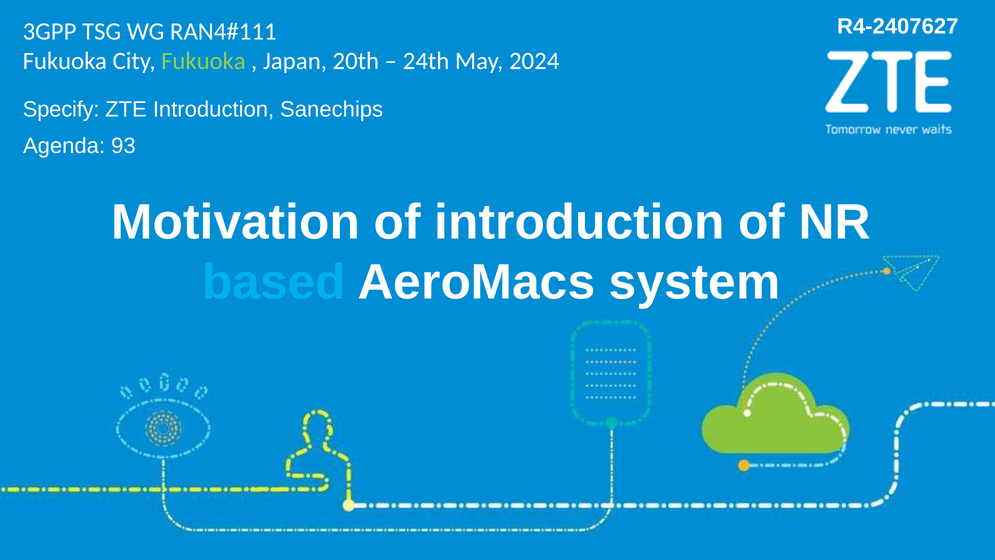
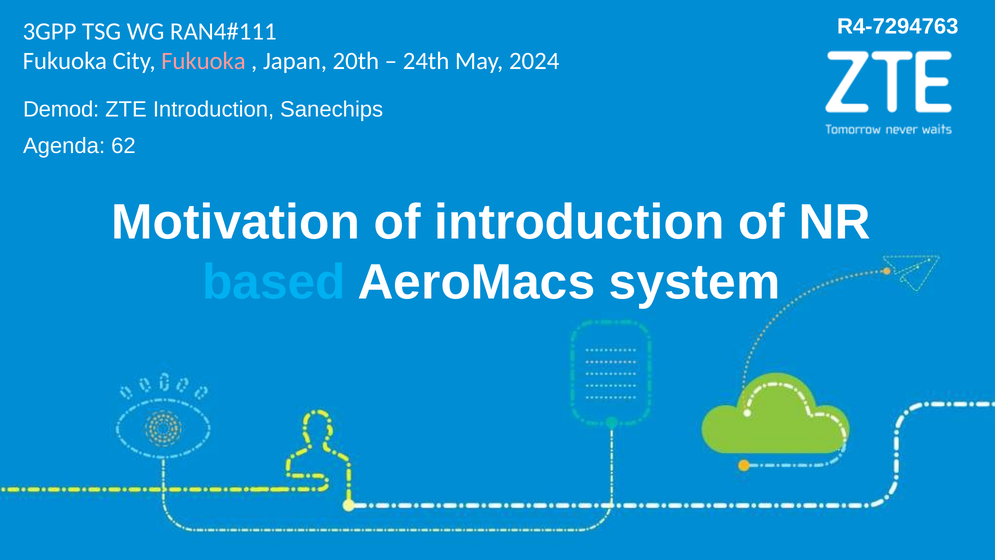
R4-2407627: R4-2407627 -> R4-7294763 (898, 26)
Fukuoka colour: light green -> pink (203, 61)
Specify: Specify -> Demod (61, 110)
93: 93 -> 62 (124, 146)
